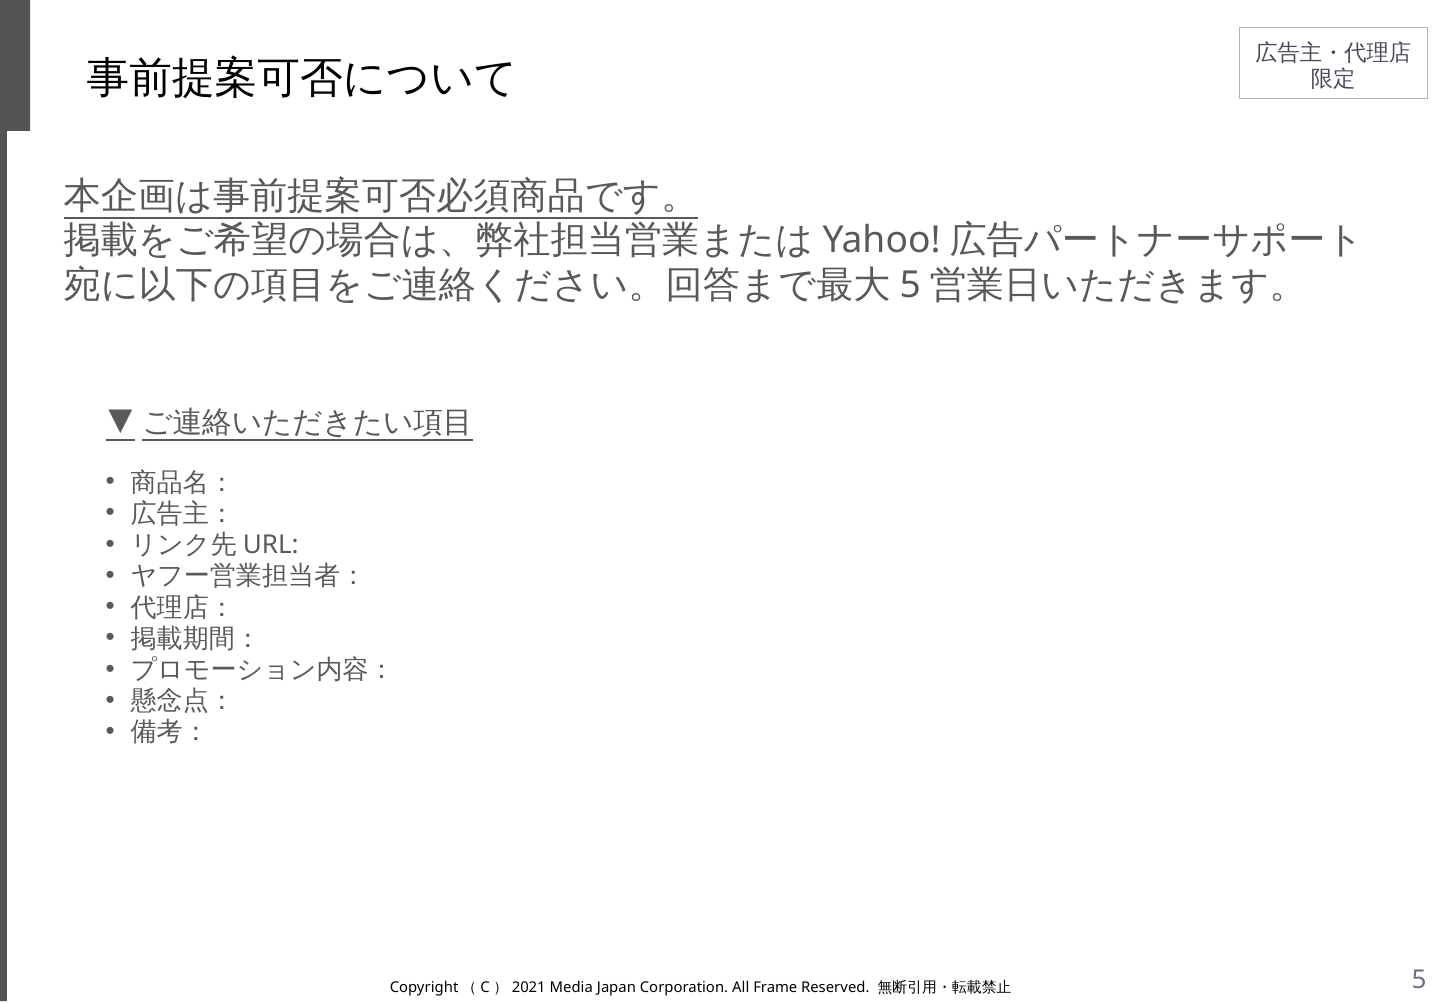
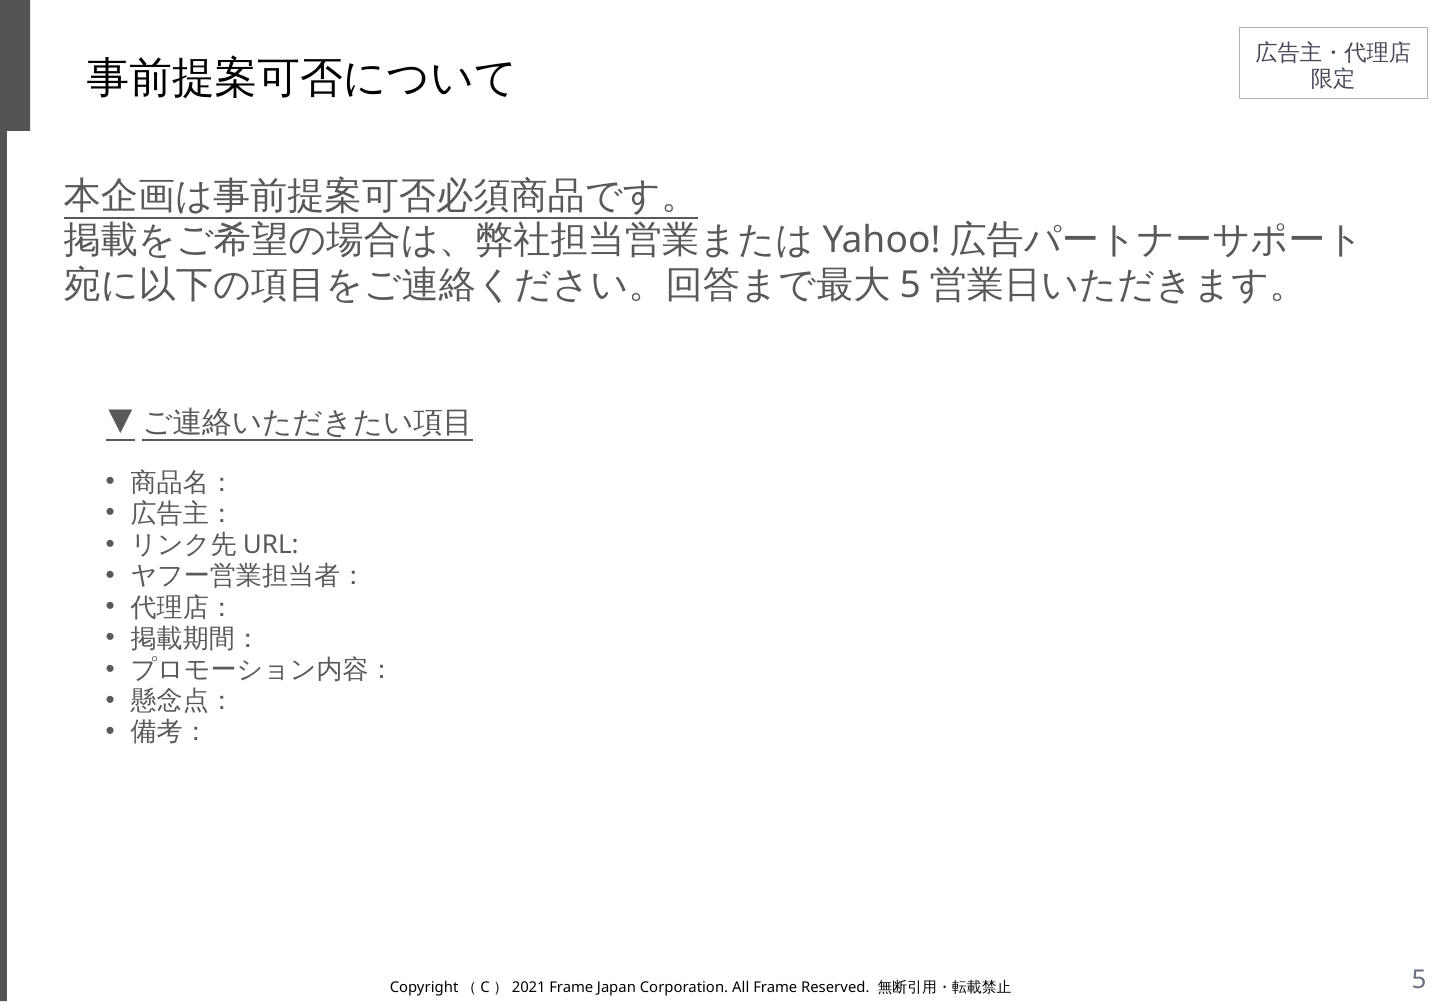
Copyright（C）2021 Media: Media -> Frame (571, 987)
